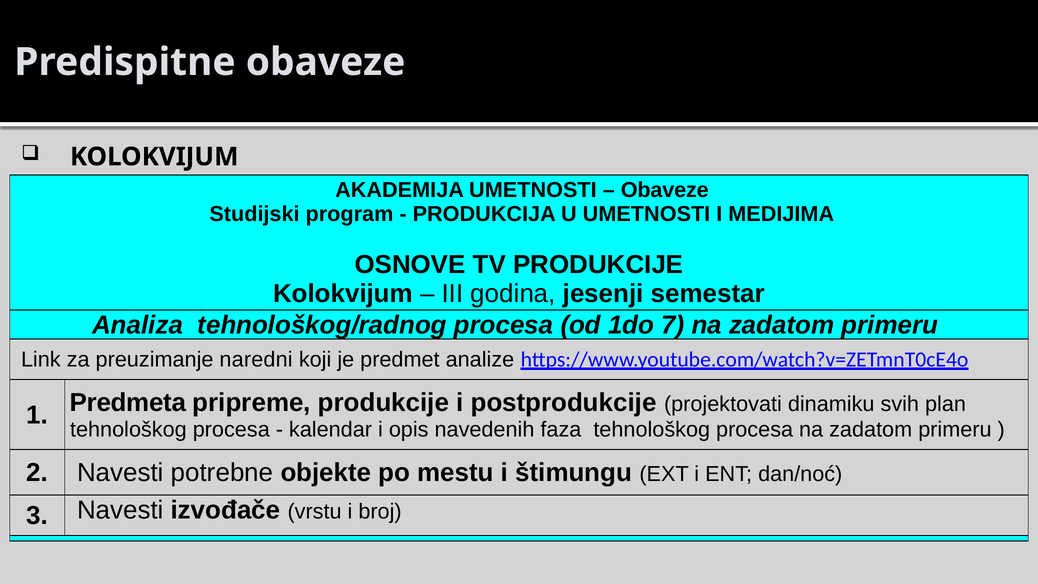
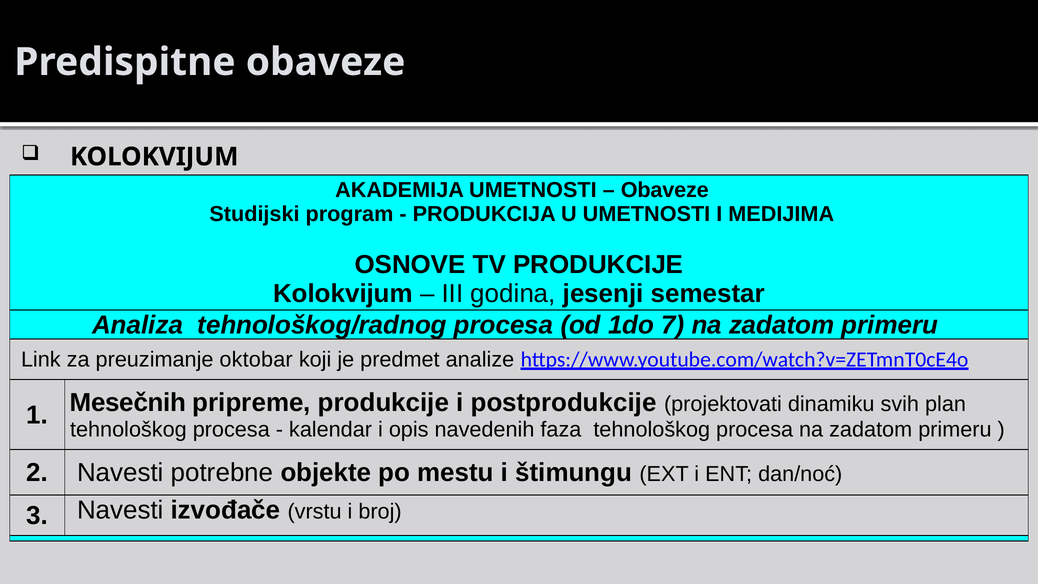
naredni: naredni -> oktobar (256, 359)
Predmeta: Predmeta -> Mesečnih (128, 403)
